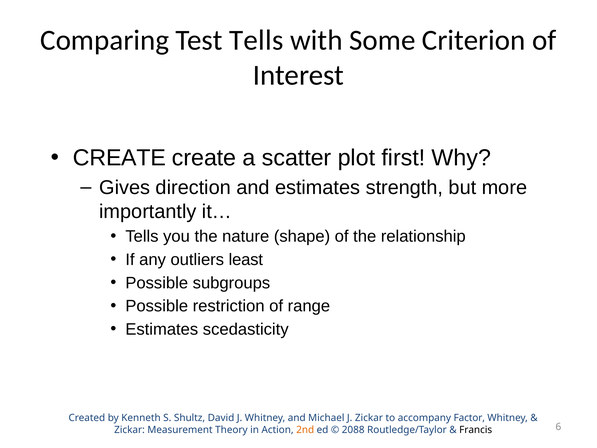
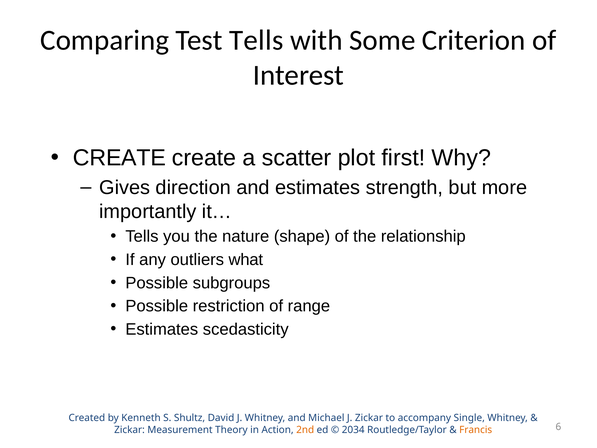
least: least -> what (246, 260)
Factor: Factor -> Single (469, 418)
2088: 2088 -> 2034 (353, 430)
Francis colour: black -> orange (476, 430)
